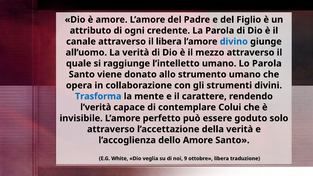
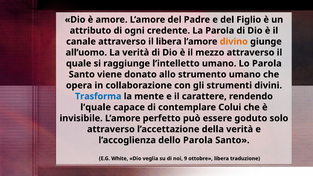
divino colour: blue -> orange (234, 42)
l’verità: l’verità -> l’quale (96, 107)
dello Amore: Amore -> Parola (198, 140)
